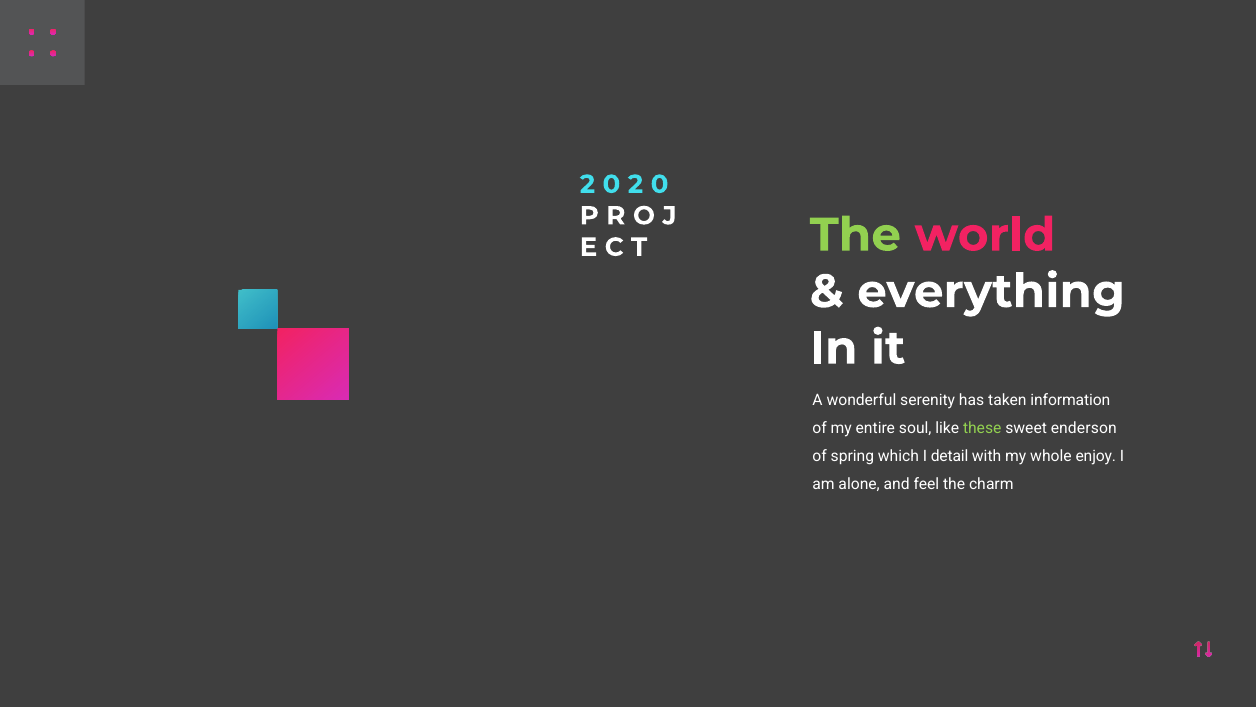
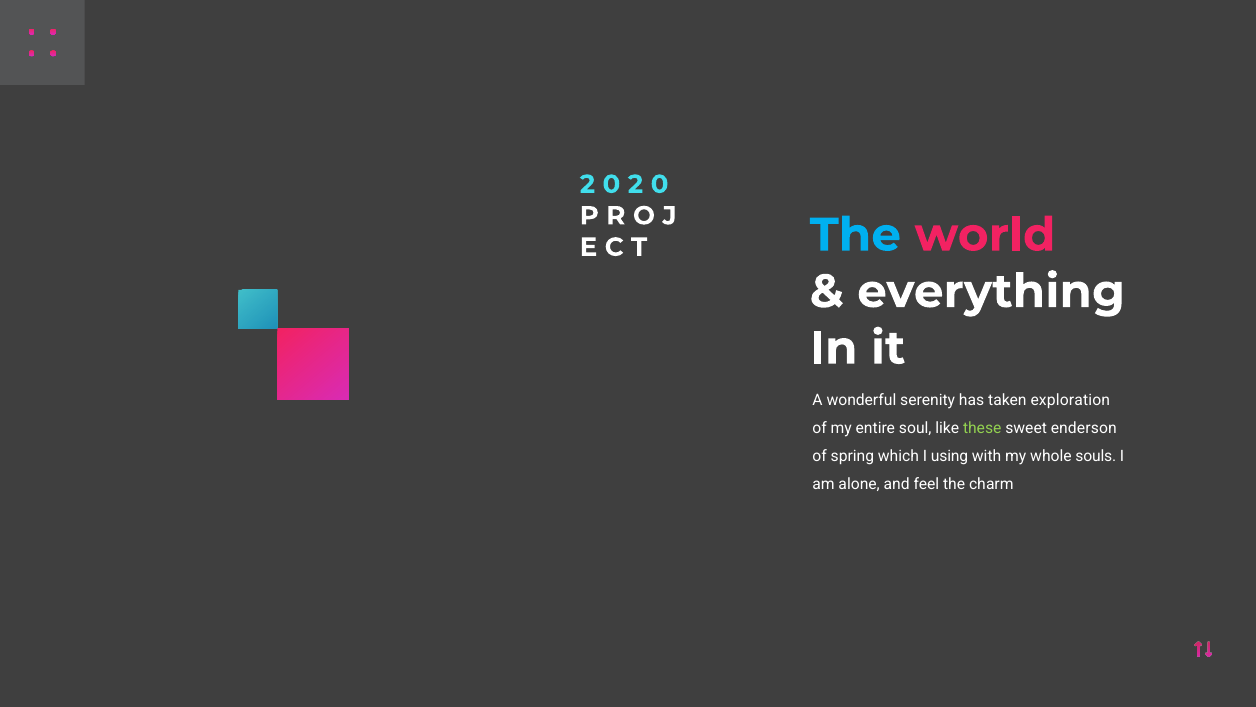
The colour: light green -> light blue (855, 235)
information: information -> exploration (1070, 400)
detail: detail -> using (950, 456)
enjoy: enjoy -> souls (1096, 456)
